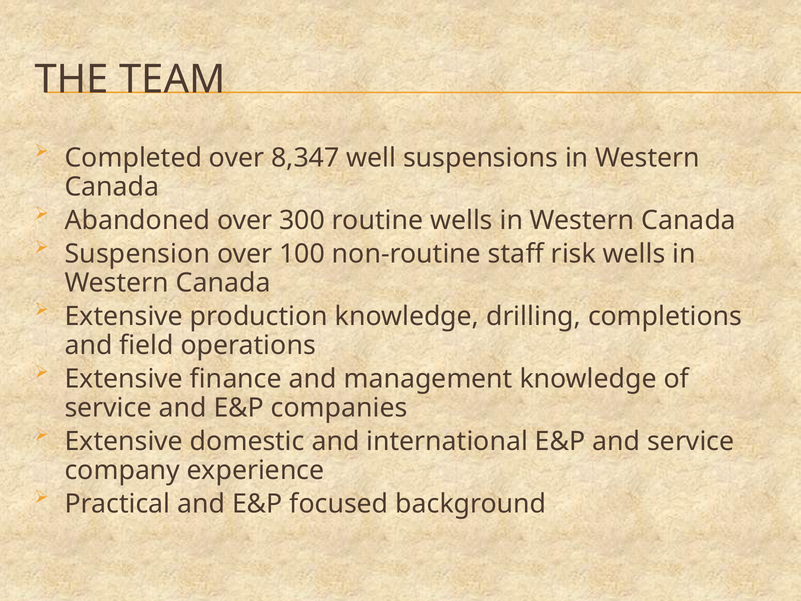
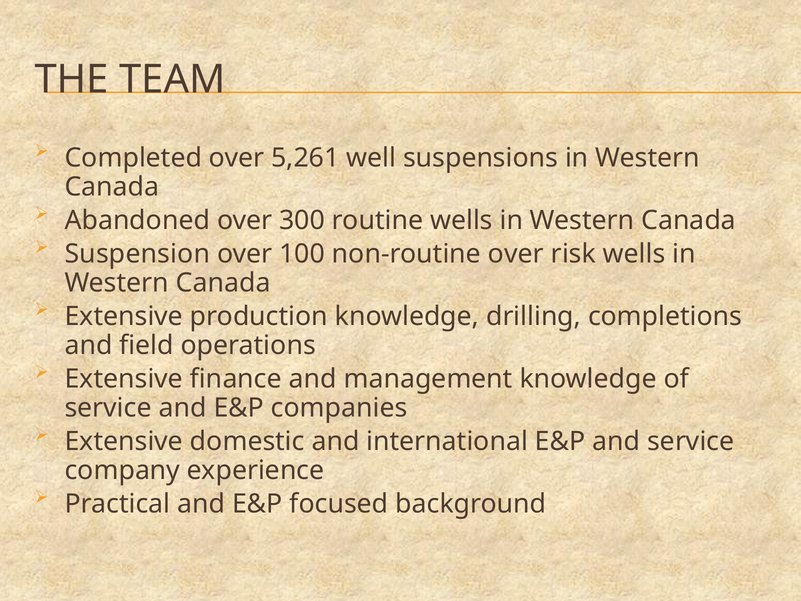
8,347: 8,347 -> 5,261 (305, 158)
non-routine staff: staff -> over (516, 254)
